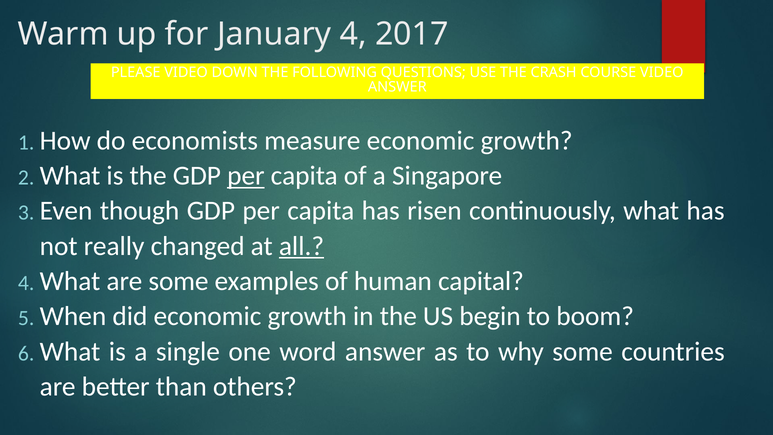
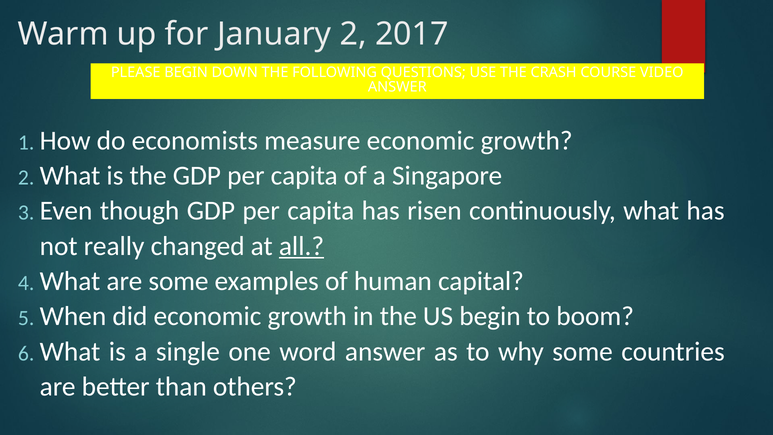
January 4: 4 -> 2 (353, 34)
PLEASE VIDEO: VIDEO -> BEGIN (186, 73)
per underline: present -> none (246, 176)
